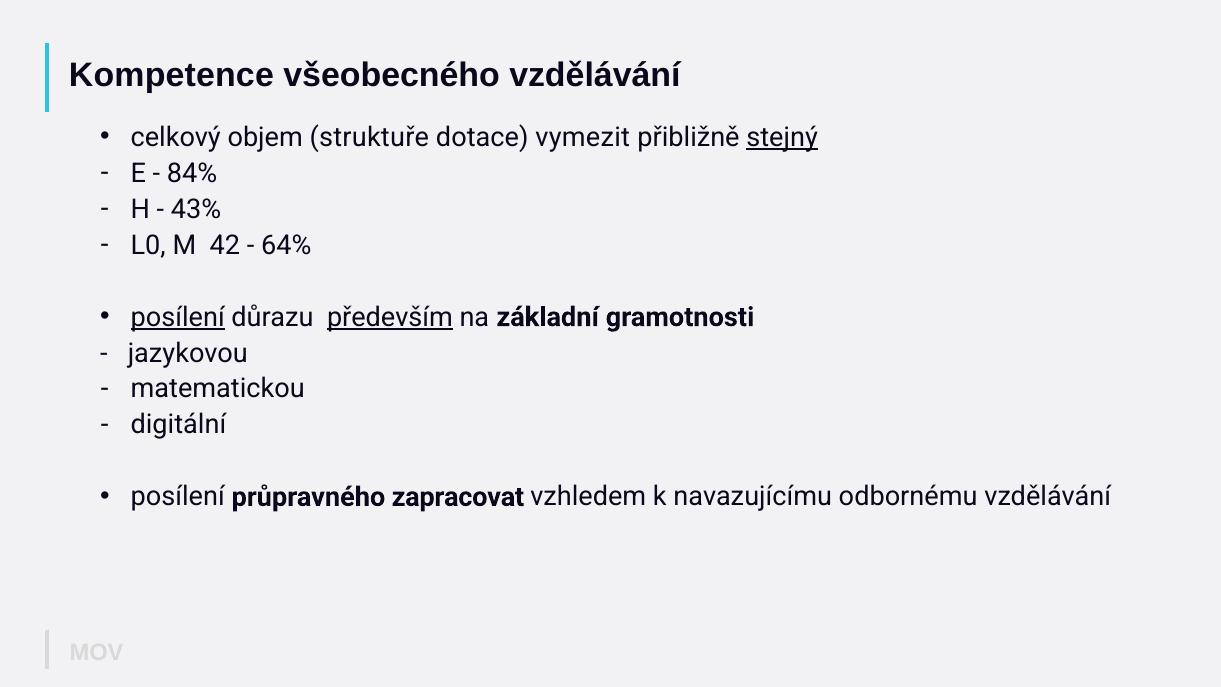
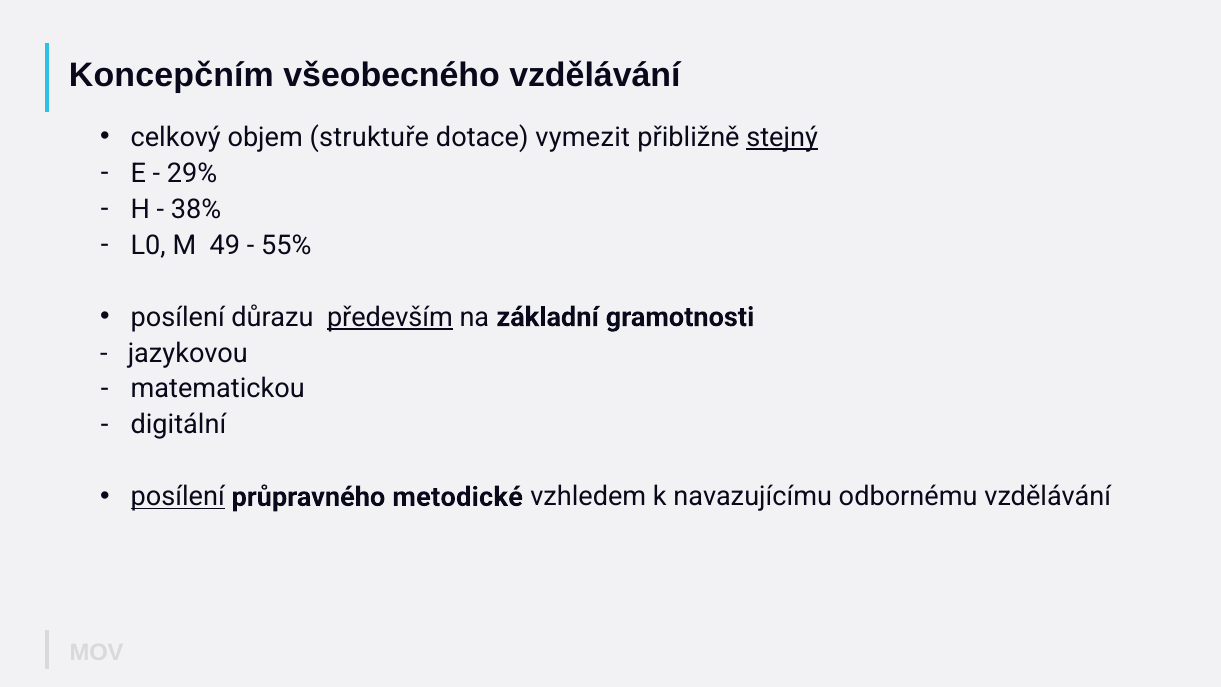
Kompetence: Kompetence -> Koncepčním (171, 75)
84%: 84% -> 29% (192, 173)
43%: 43% -> 38% (196, 209)
42: 42 -> 49 (225, 245)
64%: 64% -> 55% (286, 245)
posílení underline: present -> none (178, 317)
posílení underline: none -> present (178, 497)
zapracovat: zapracovat -> metodické (458, 497)
